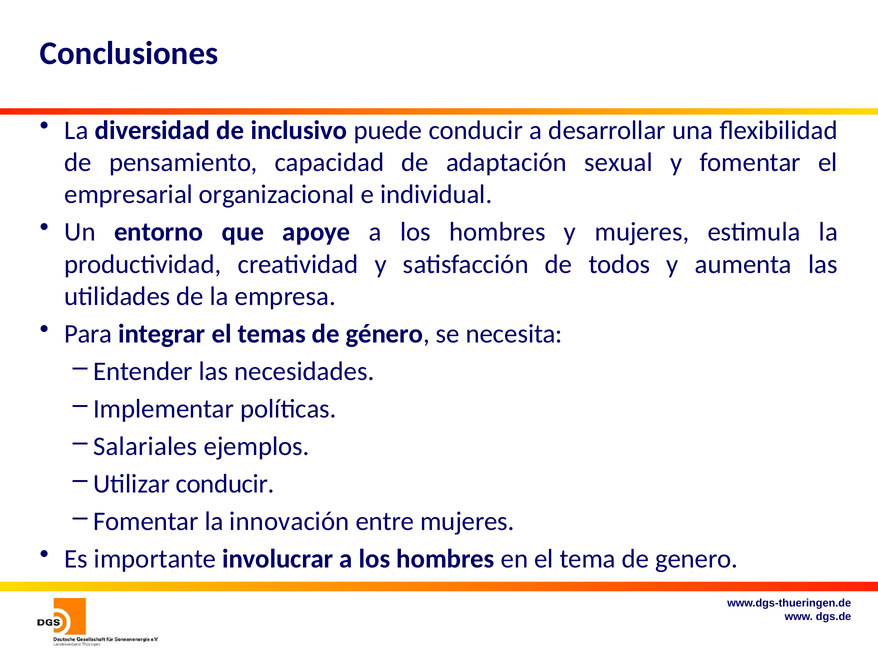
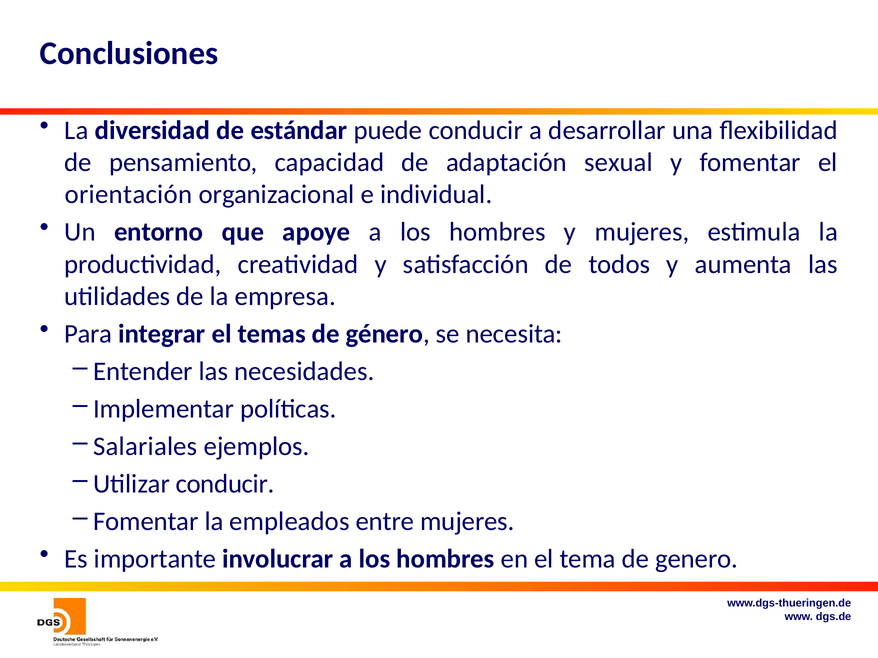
inclusivo: inclusivo -> estándar (299, 130)
empresarial: empresarial -> orientación (129, 195)
innovación: innovación -> empleados (290, 522)
